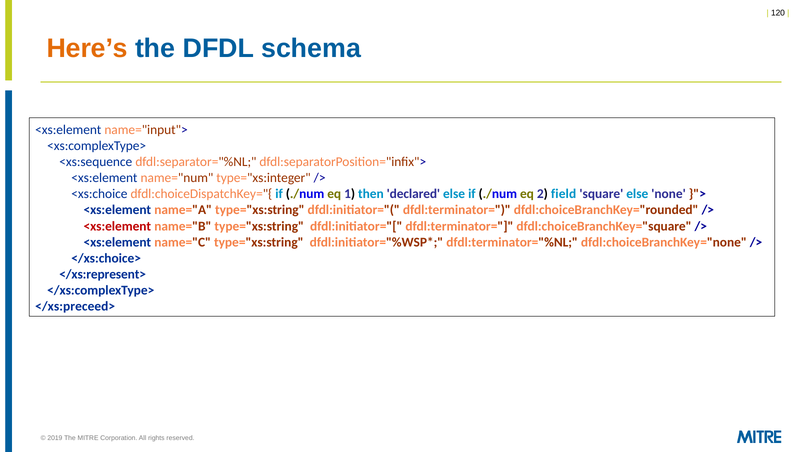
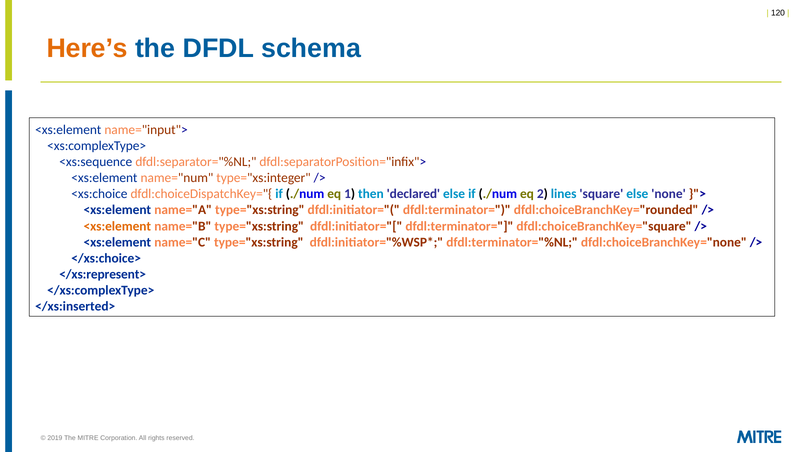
field: field -> lines (564, 194)
<xs:element colour: red -> orange (117, 226)
</xs:preceed>: </xs:preceed> -> </xs:inserted> (75, 307)
